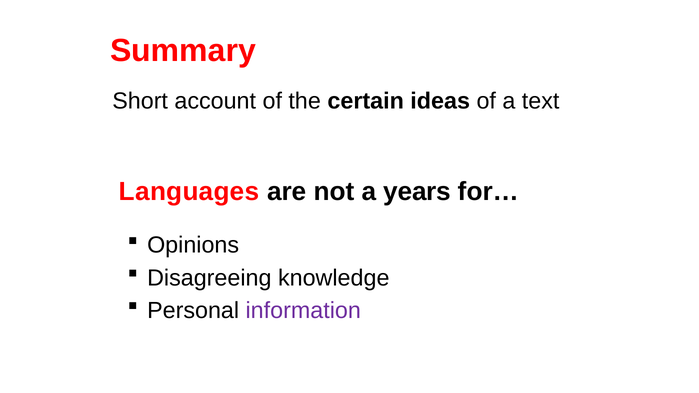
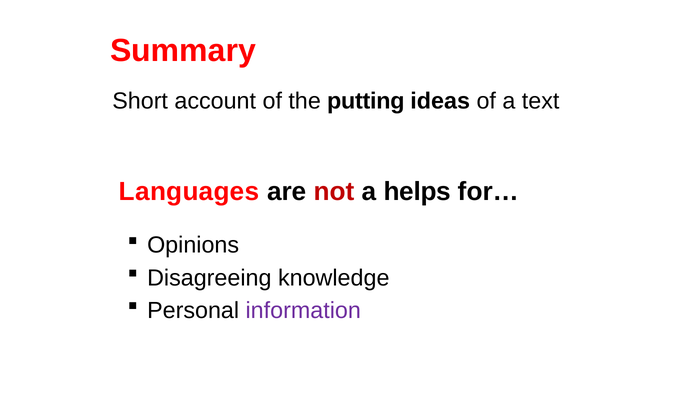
certain: certain -> putting (366, 101)
not colour: black -> red (334, 192)
years: years -> helps (417, 192)
